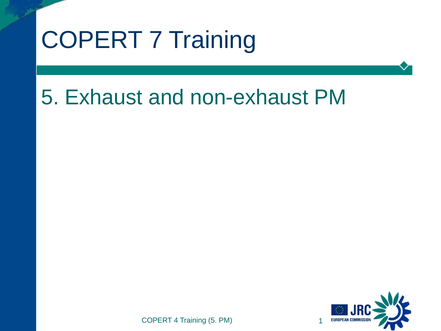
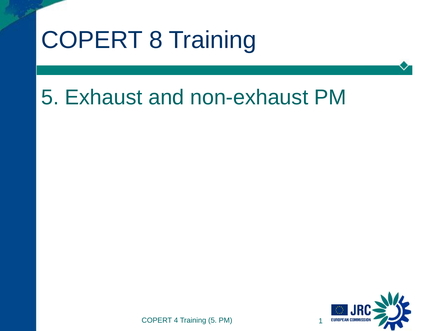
7: 7 -> 8 (156, 40)
